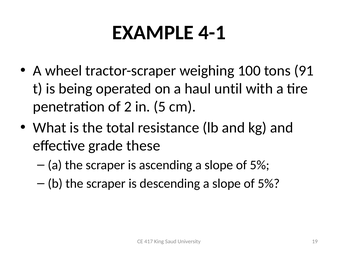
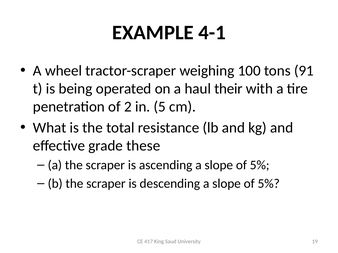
until: until -> their (228, 89)
